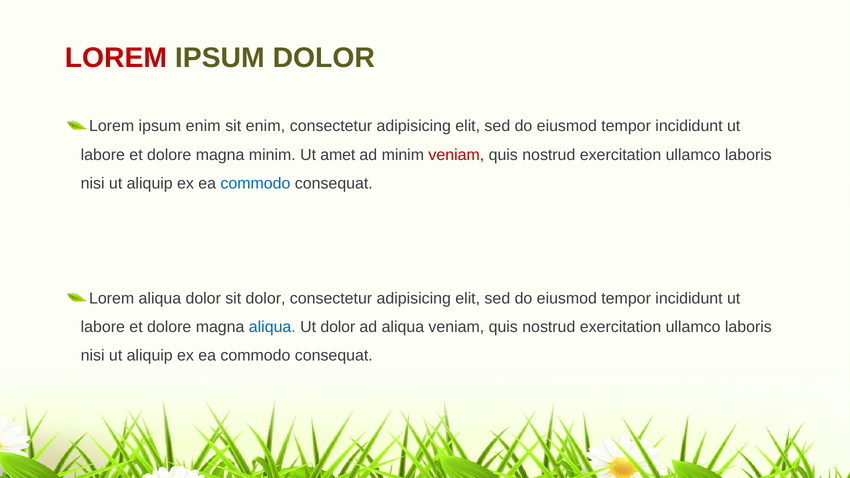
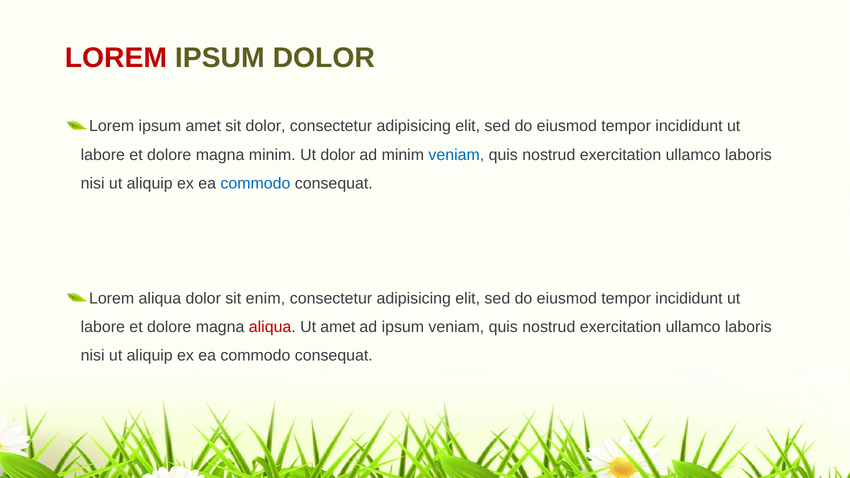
ipsum enim: enim -> amet (203, 126)
sit enim: enim -> dolor (266, 126)
Ut amet: amet -> dolor (338, 155)
veniam colour: red -> blue (456, 155)
sit dolor: dolor -> enim (265, 298)
aliqua colour: blue -> red (272, 327)
Ut dolor: dolor -> amet (338, 327)
ad aliqua: aliqua -> ipsum (403, 327)
